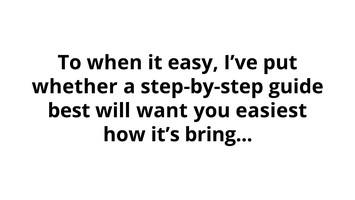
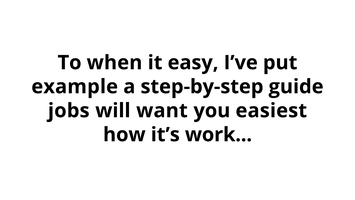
whether: whether -> example (75, 87)
best: best -> jobs (69, 110)
bring: bring -> work (219, 134)
